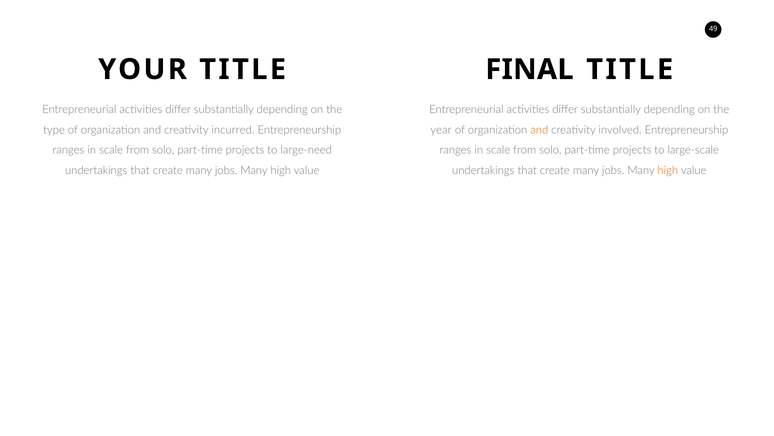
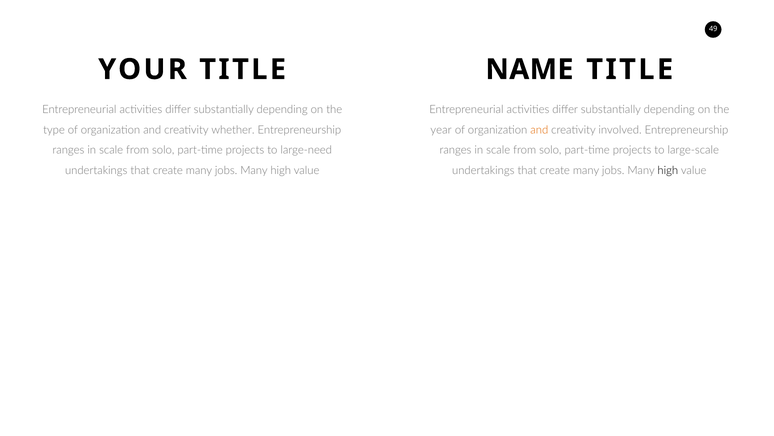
FINAL: FINAL -> NAME (529, 69)
incurred: incurred -> whether (233, 130)
high colour: orange -> black (668, 170)
